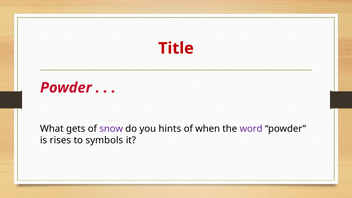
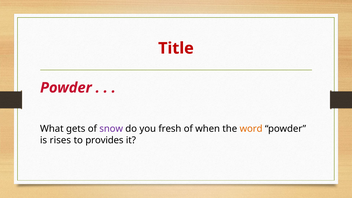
hints: hints -> fresh (170, 129)
word colour: purple -> orange (251, 129)
symbols: symbols -> provides (104, 140)
